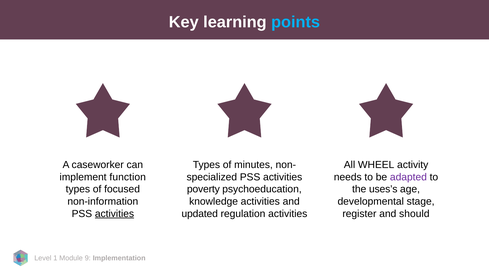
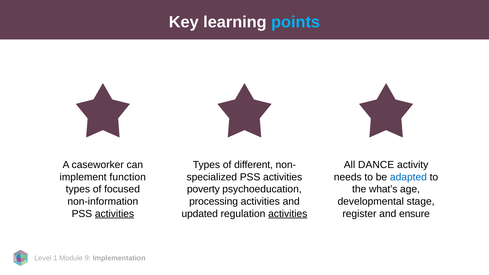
minutes: minutes -> different (254, 165)
WHEEL: WHEEL -> DANCE (376, 165)
adapted colour: purple -> blue (408, 177)
uses’s: uses’s -> what’s (383, 189)
knowledge: knowledge -> processing (214, 202)
activities underline: none -> present (288, 214)
should: should -> ensure (414, 214)
